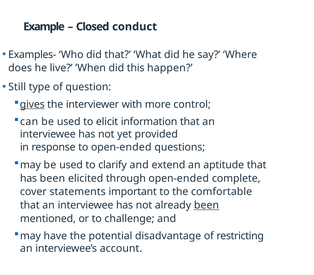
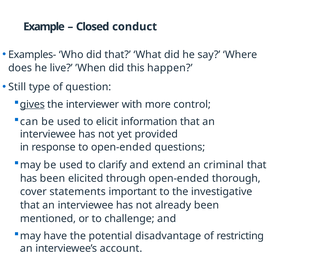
aptitude: aptitude -> criminal (224, 165)
complete: complete -> thorough (236, 179)
comfortable: comfortable -> investigative (222, 192)
been underline: present -> none (206, 206)
